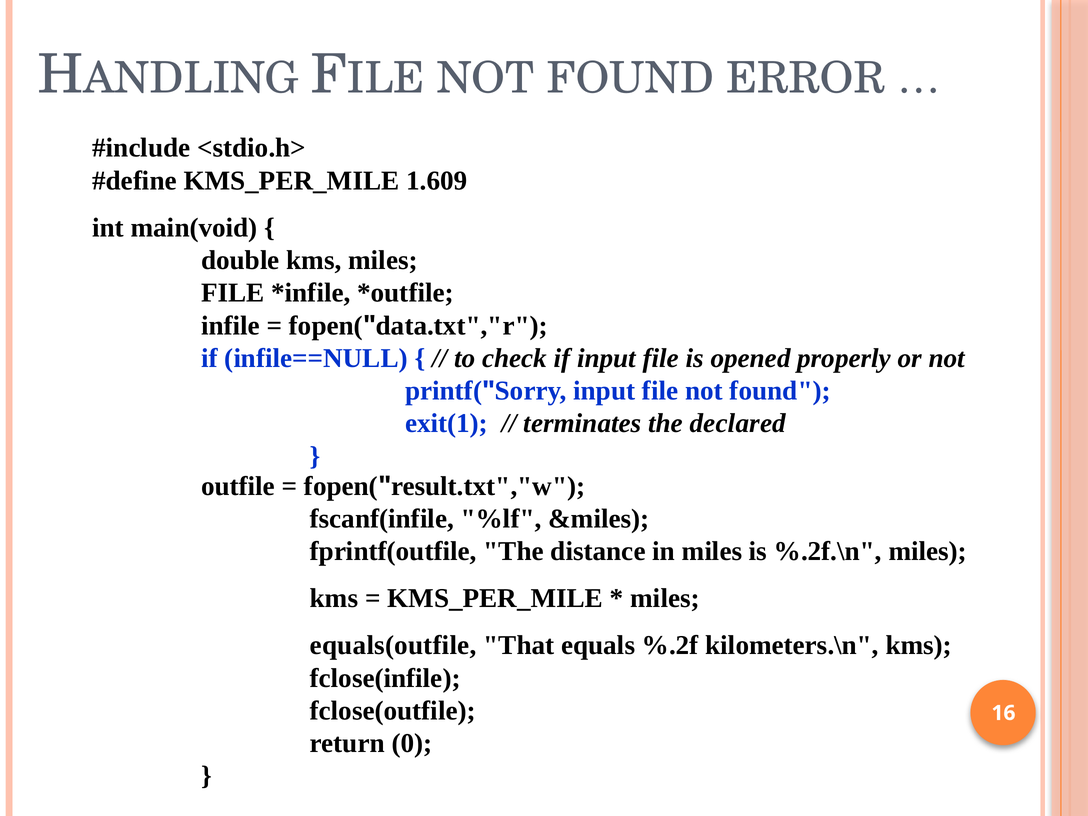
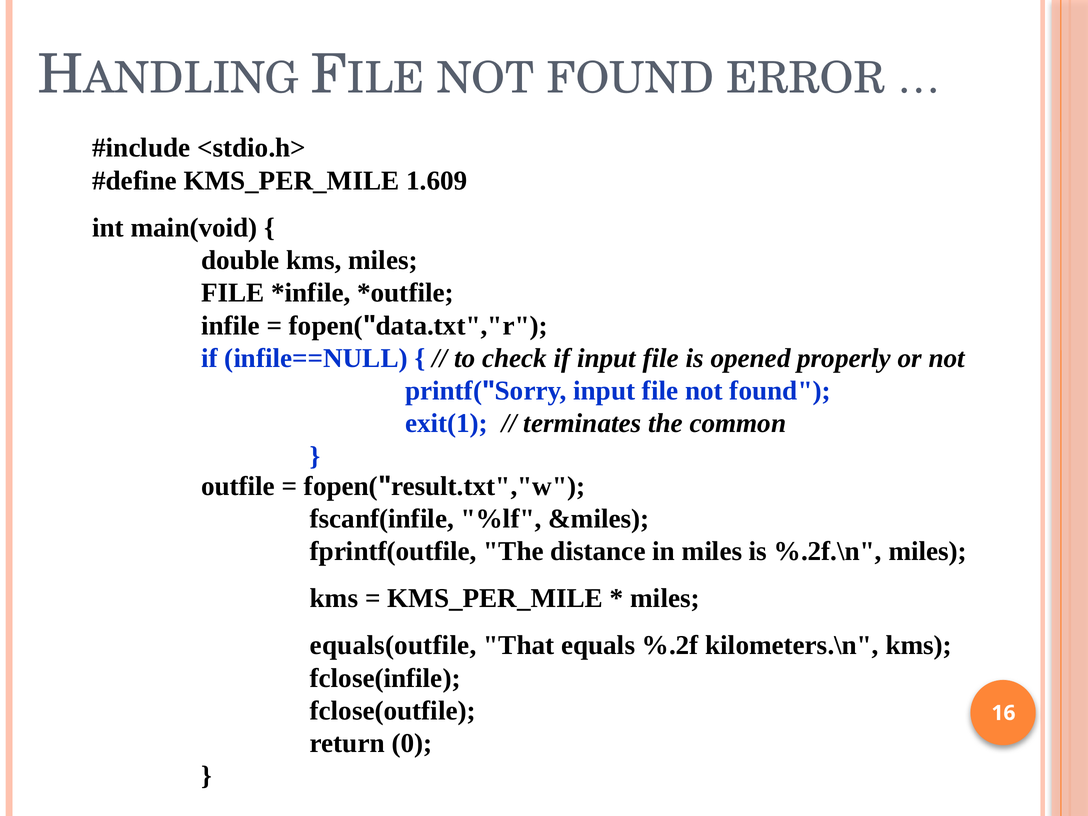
declared: declared -> common (738, 423)
